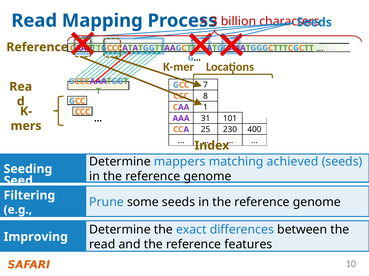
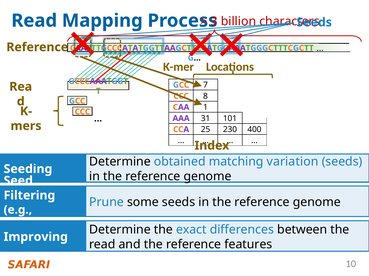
mappers: mappers -> obtained (180, 162)
achieved: achieved -> variation (293, 162)
